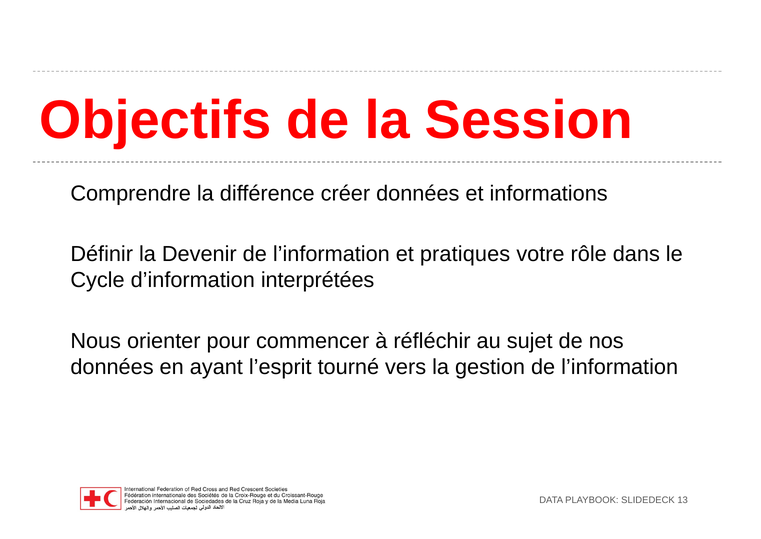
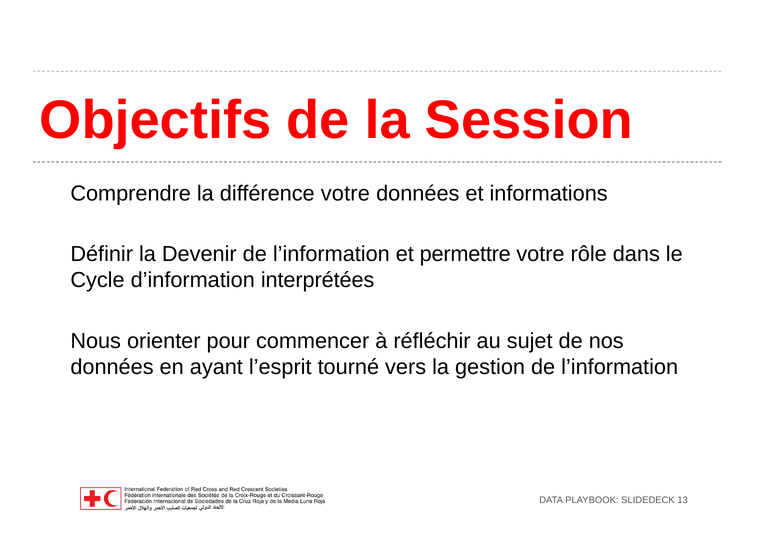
différence créer: créer -> votre (345, 193)
pratiques: pratiques -> permettre (465, 254)
